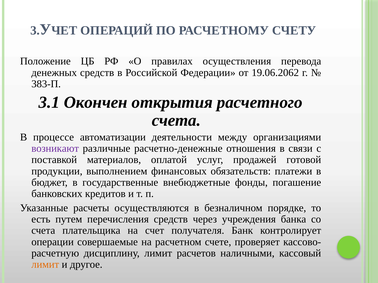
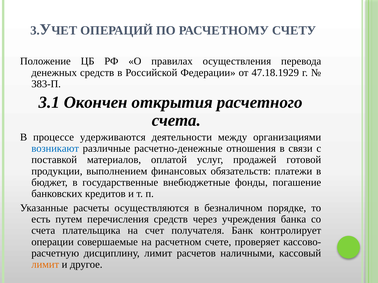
19.06.2062: 19.06.2062 -> 47.18.1929 (275, 73)
автоматизации: автоматизации -> удерживаются (113, 137)
возникают colour: purple -> blue (55, 149)
